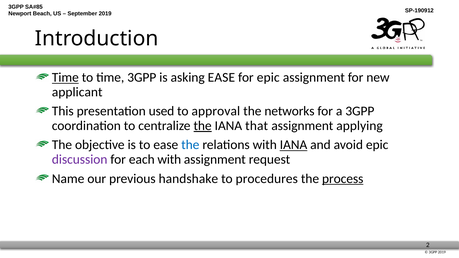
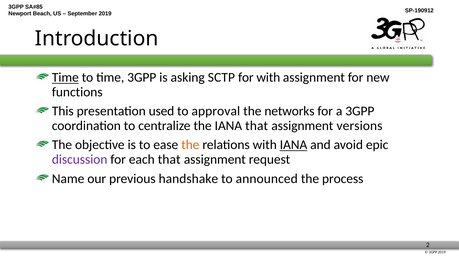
asking EASE: EASE -> SCTP (221, 78)
for epic: epic -> with (268, 78)
applicant: applicant -> functions (77, 92)
the underline: present -> none (203, 126)
applying: applying -> versions (360, 126)
the colour: blue -> orange (190, 145)
each with: with -> that (169, 159)
procedures: procedures -> announced (267, 179)
process underline: present -> none (343, 179)
